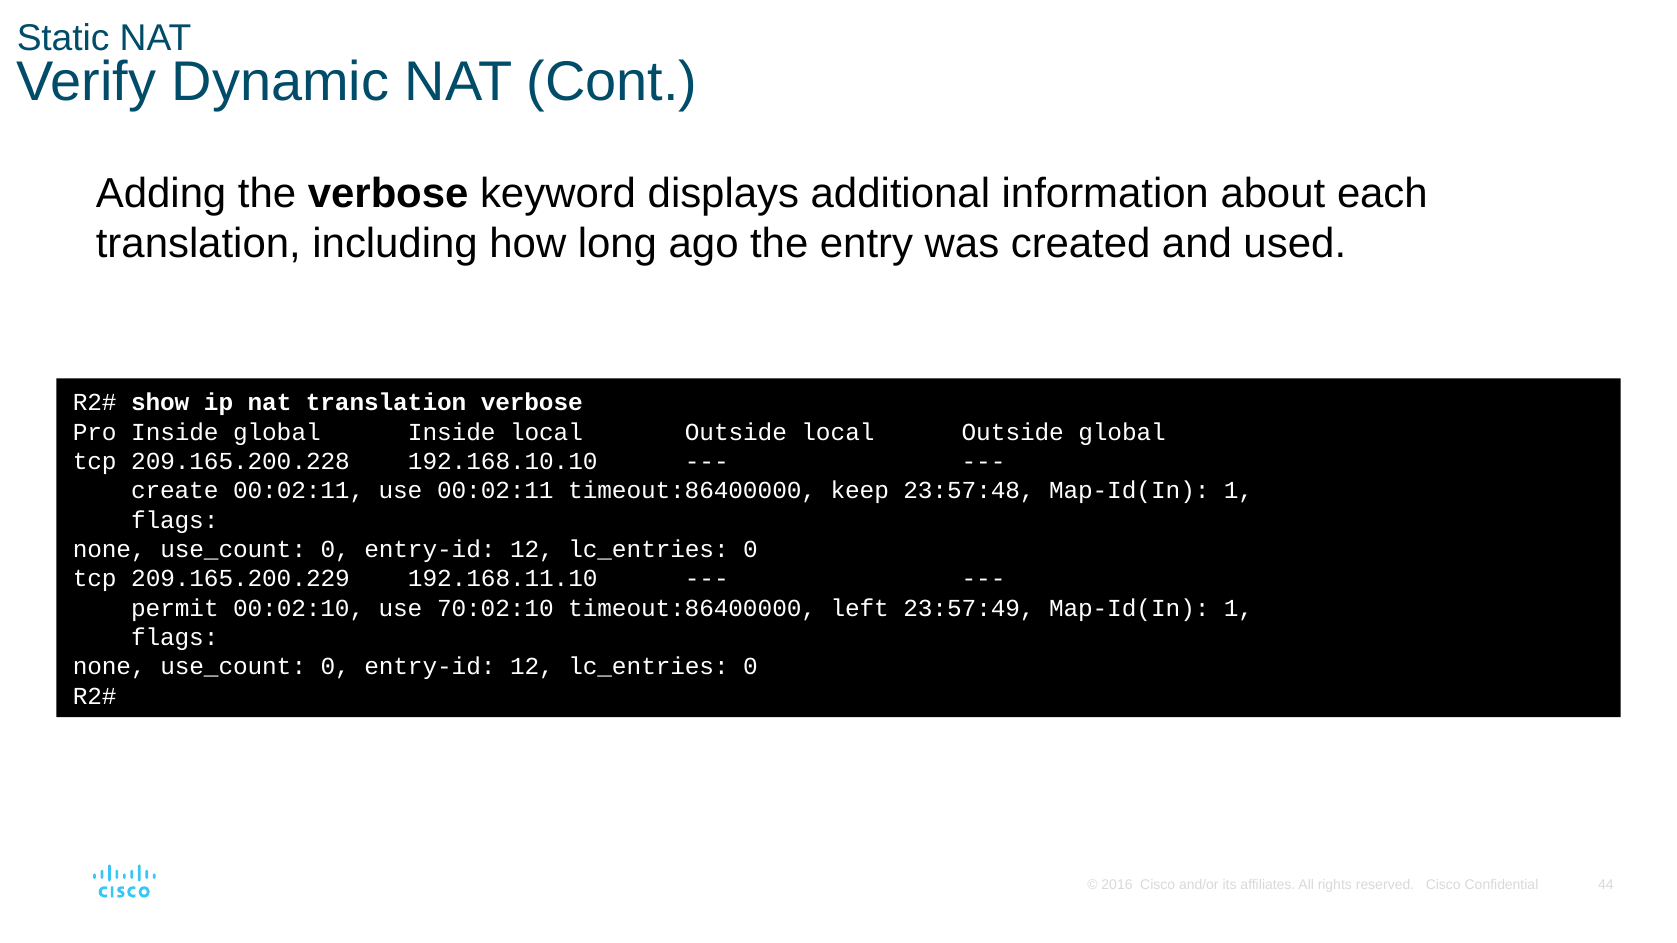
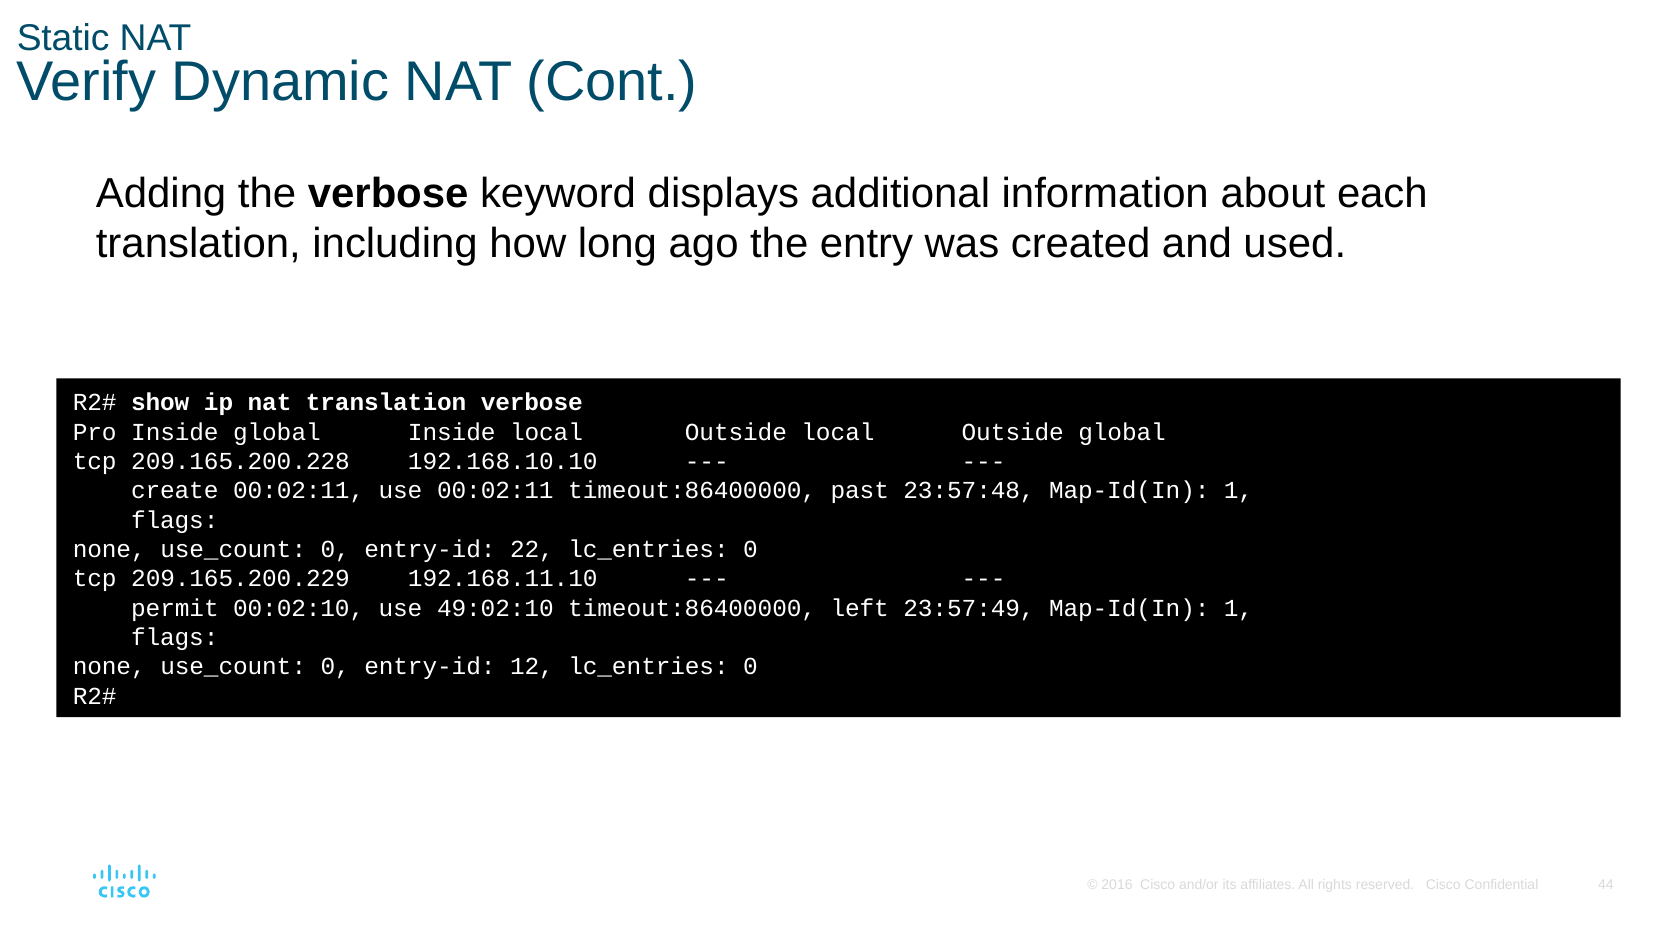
keep: keep -> past (860, 491)
12: 12 -> 22 (532, 550)
70:02:10: 70:02:10 -> 49:02:10 (495, 608)
